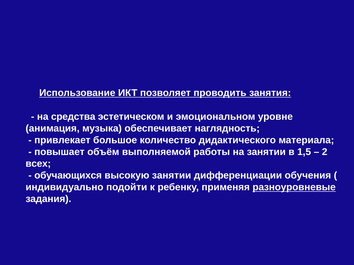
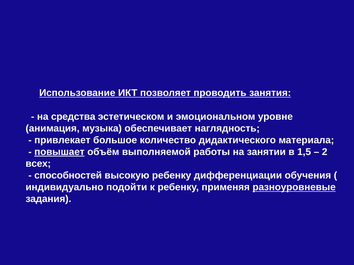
повышает underline: none -> present (59, 152)
обучающихся: обучающихся -> способностей (68, 176)
высокую занятии: занятии -> ребенку (172, 176)
